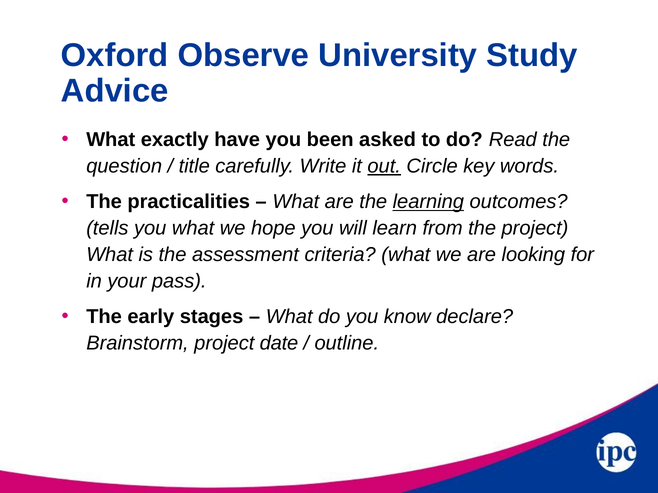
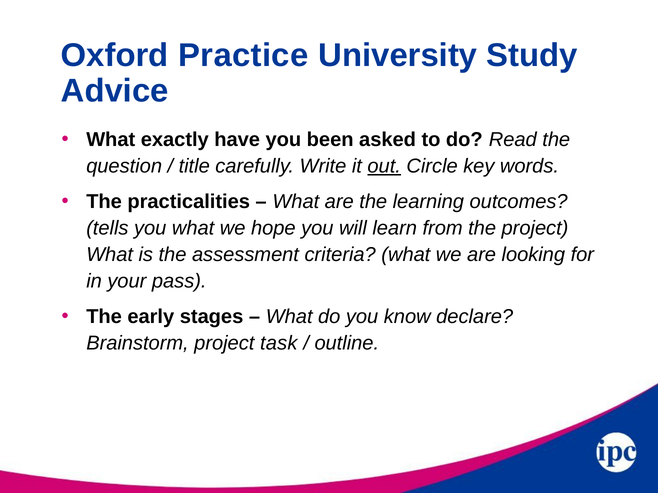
Observe: Observe -> Practice (243, 55)
learning underline: present -> none (428, 202)
date: date -> task (279, 344)
